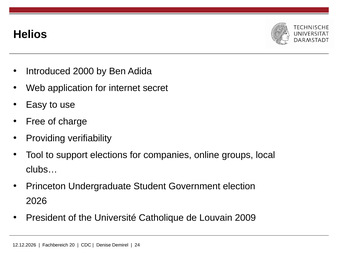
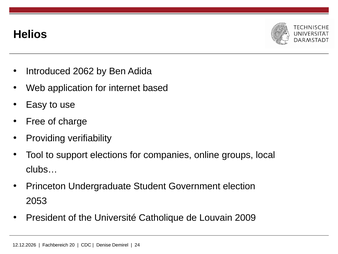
2000: 2000 -> 2062 (83, 71)
secret: secret -> based (155, 88)
2026: 2026 -> 2053 (36, 201)
